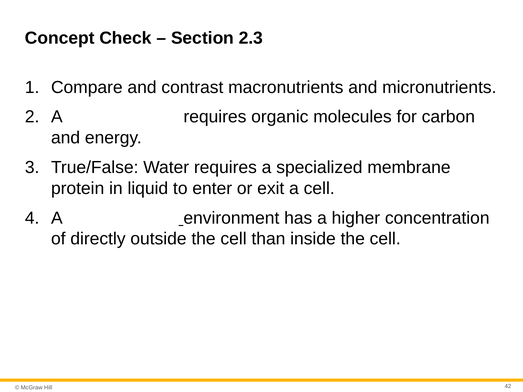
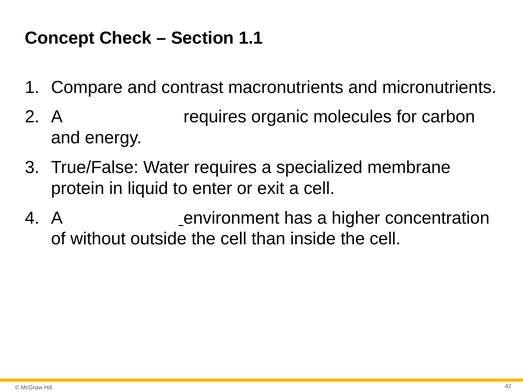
2.3: 2.3 -> 1.1 (251, 38)
directly: directly -> without (98, 239)
